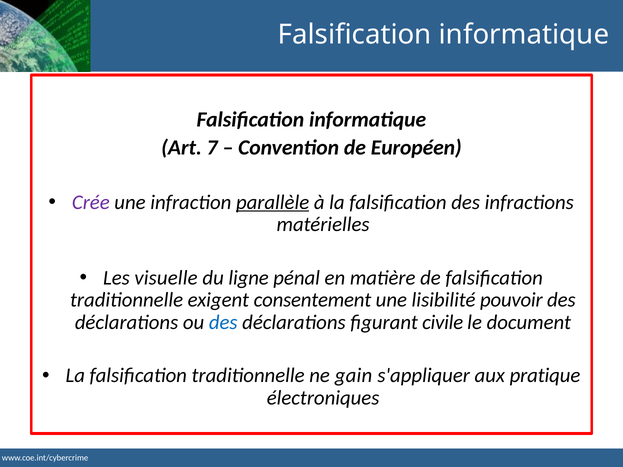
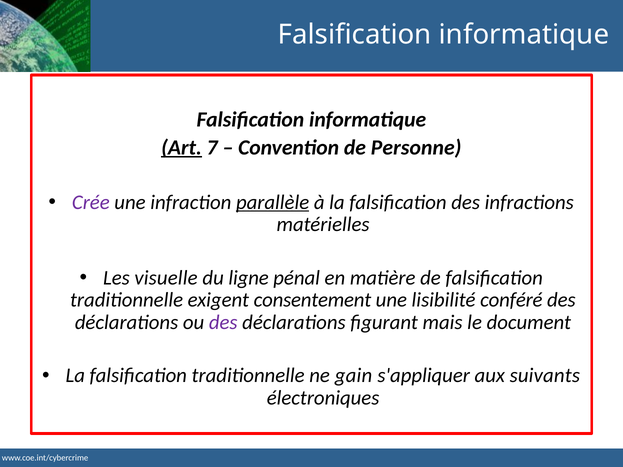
Art underline: none -> present (182, 148)
Européen: Européen -> Personne (416, 148)
pouvoir: pouvoir -> conféré (511, 300)
des colour: blue -> purple (223, 323)
civile: civile -> mais (443, 323)
pratique: pratique -> suivants (545, 376)
